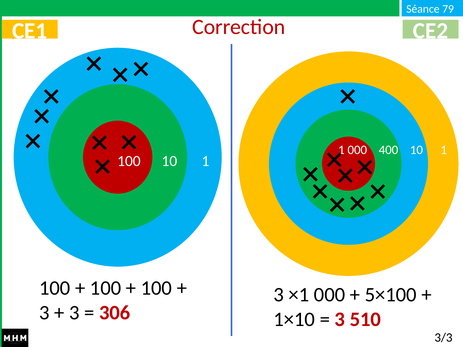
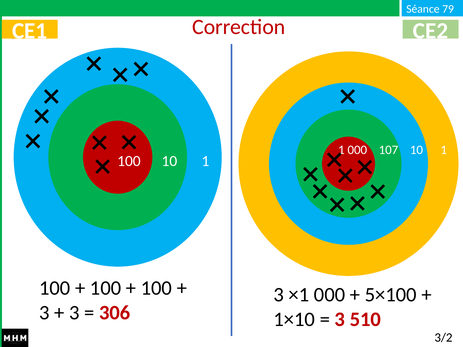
400: 400 -> 107 (388, 150)
3/3: 3/3 -> 3/2 (443, 338)
